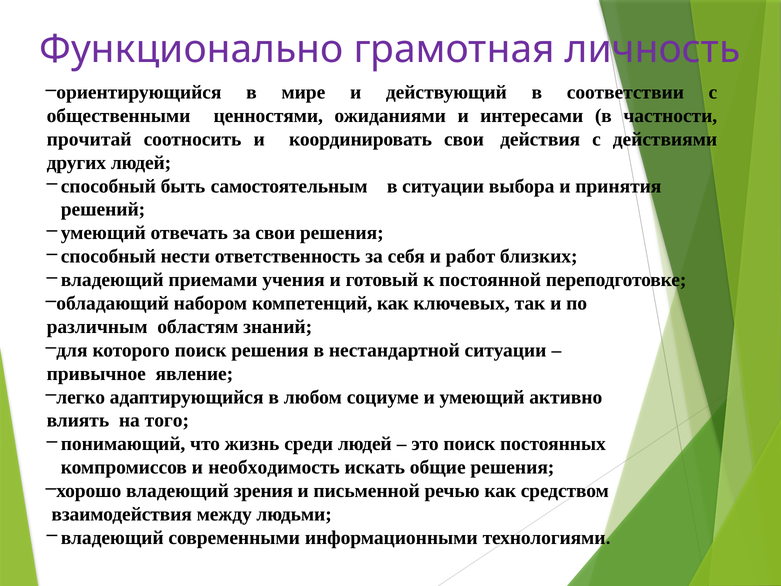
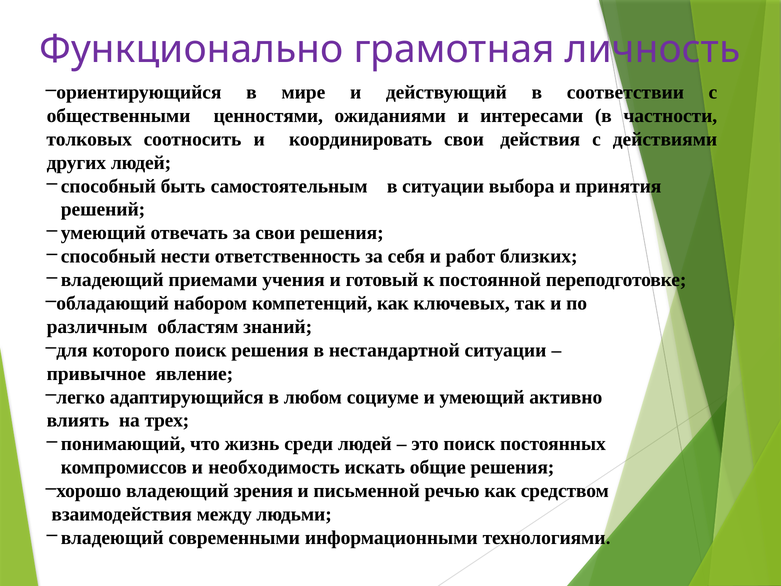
прочитай: прочитай -> толковых (89, 139)
того: того -> трех (167, 420)
